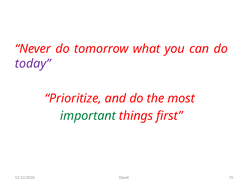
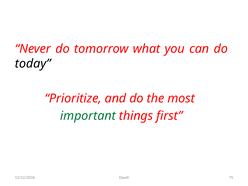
today colour: purple -> black (33, 64)
